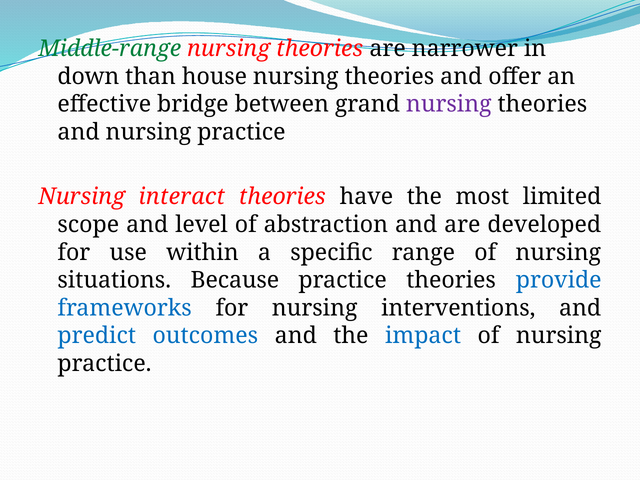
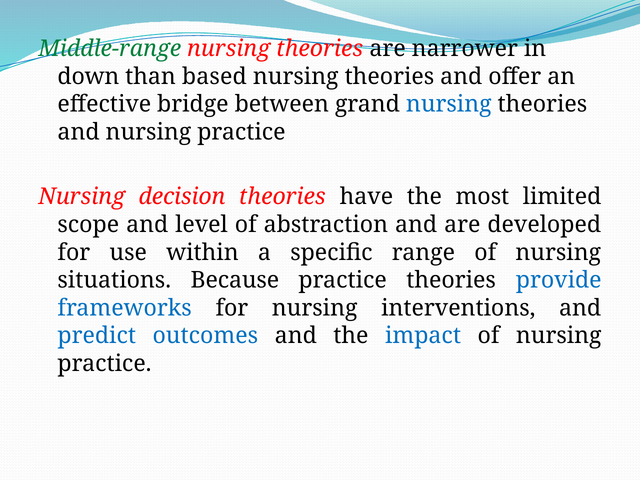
house: house -> based (214, 76)
nursing colour: purple -> blue (449, 104)
interact: interact -> decision (182, 197)
